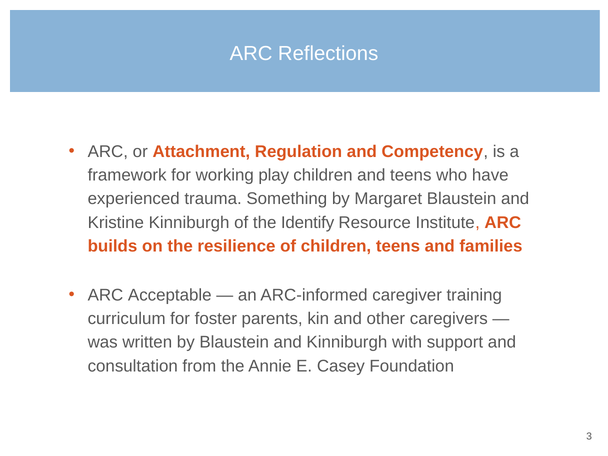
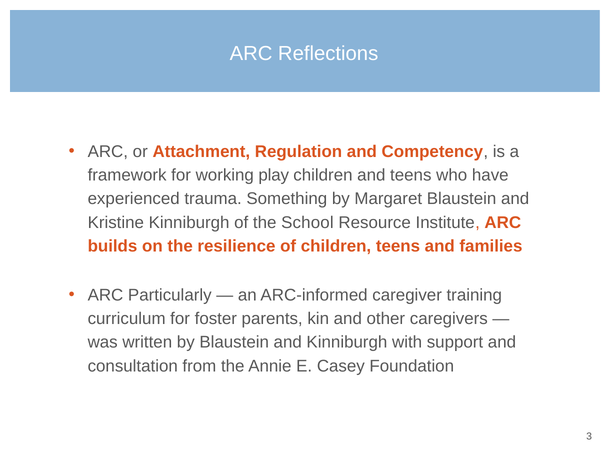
Identify: Identify -> School (307, 222)
Acceptable: Acceptable -> Particularly (170, 295)
